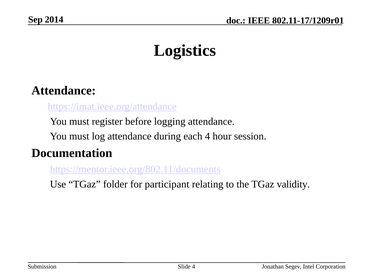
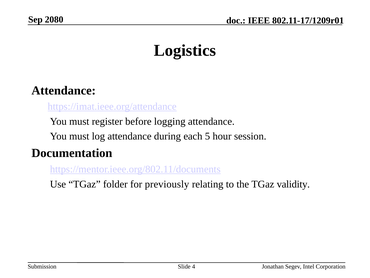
2014: 2014 -> 2080 (54, 20)
each 4: 4 -> 5 (208, 136)
participant: participant -> previously (167, 184)
